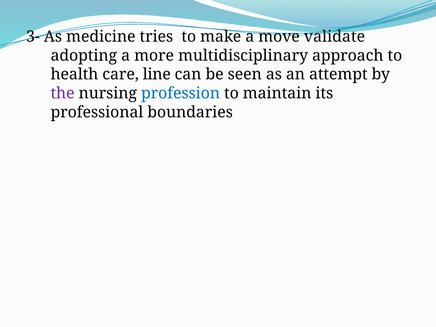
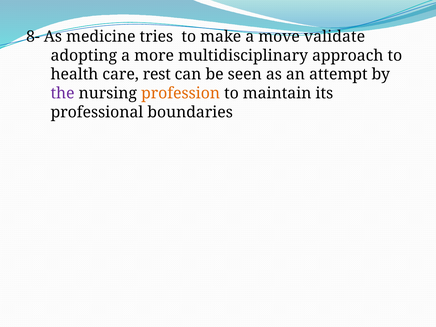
3-: 3- -> 8- (33, 37)
line: line -> rest (157, 74)
profession colour: blue -> orange (181, 93)
